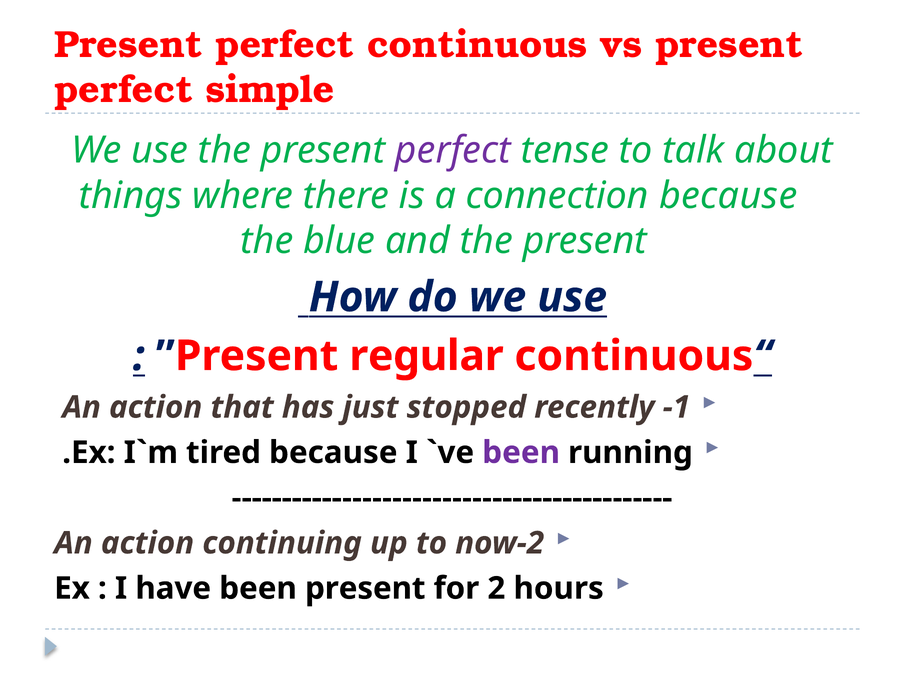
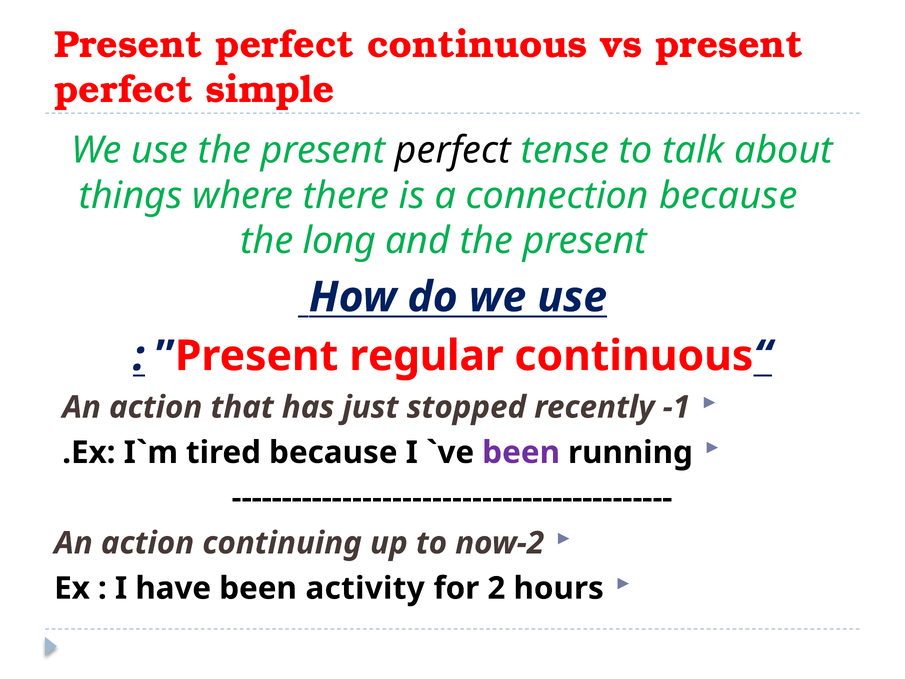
perfect colour: purple -> black (453, 150)
blue: blue -> long (339, 241)
been present: present -> activity (365, 588)
